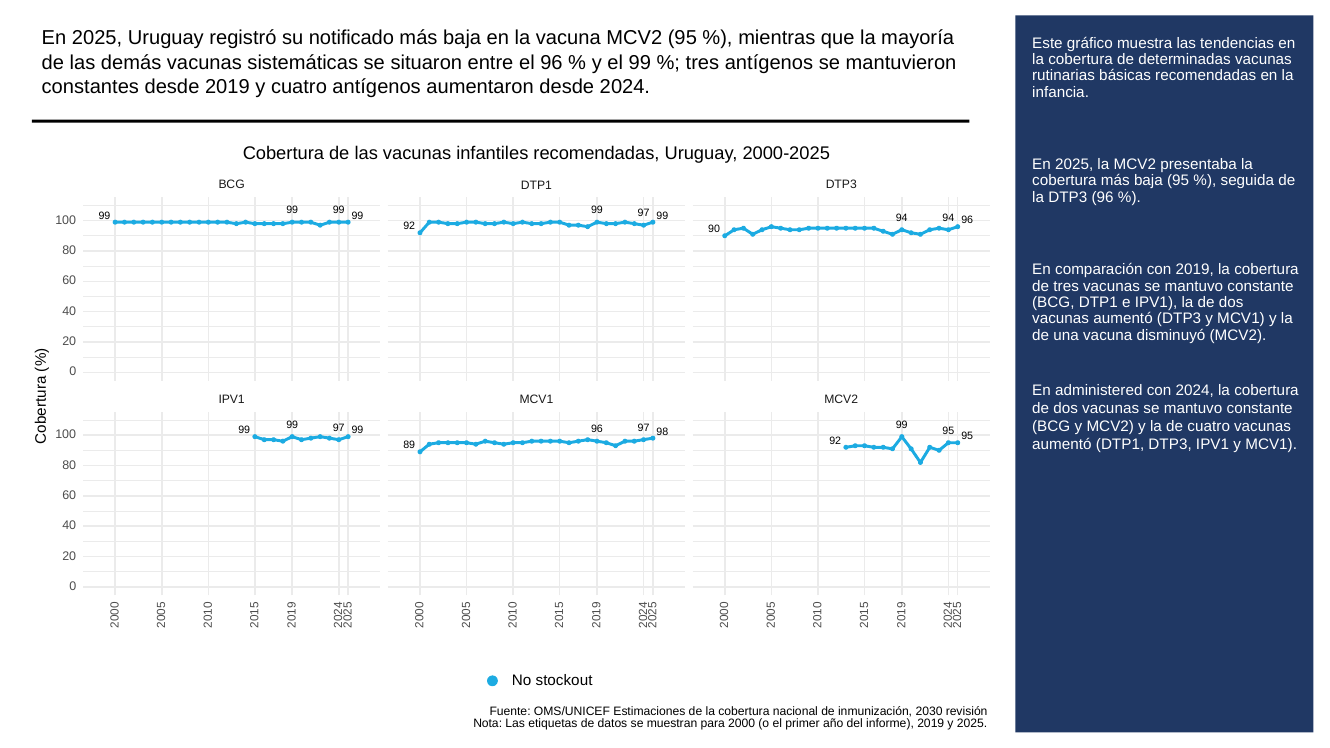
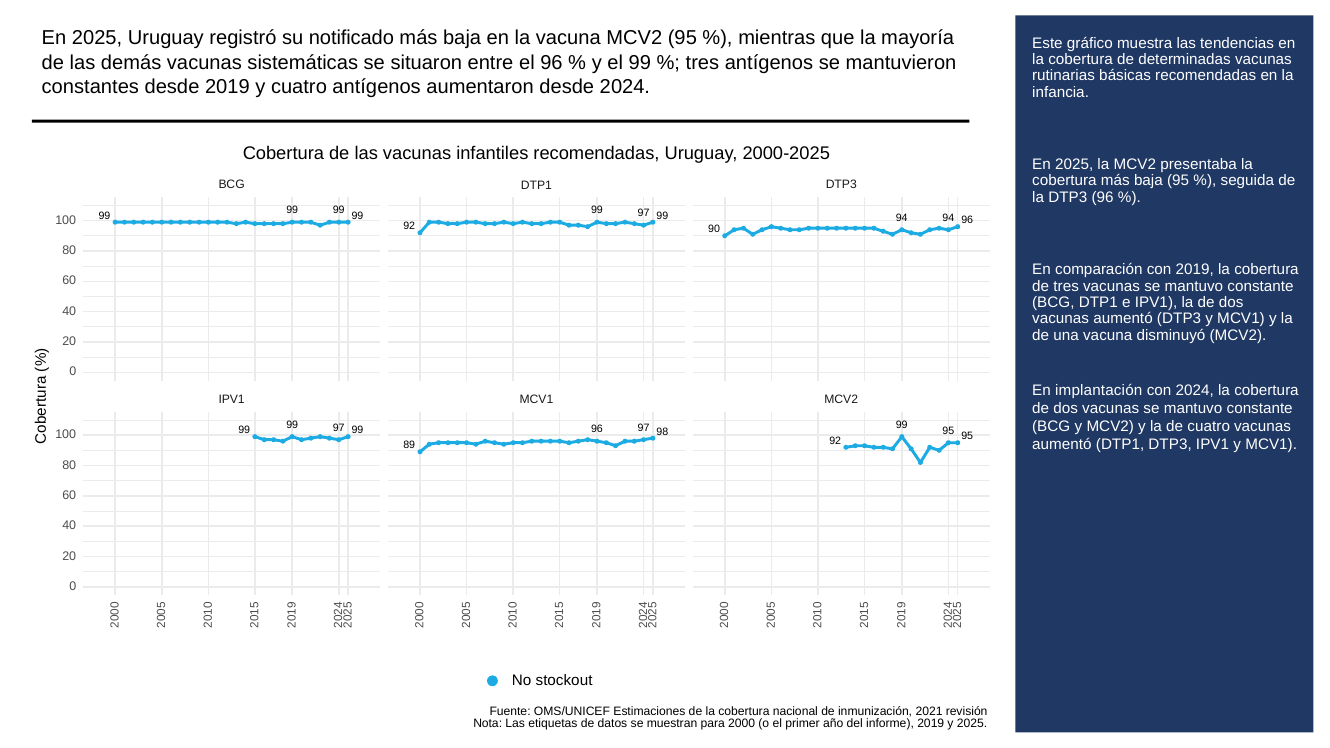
administered: administered -> implantación (1099, 390)
2030: 2030 -> 2021 (929, 711)
